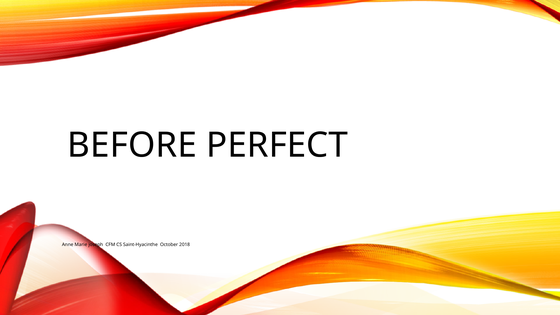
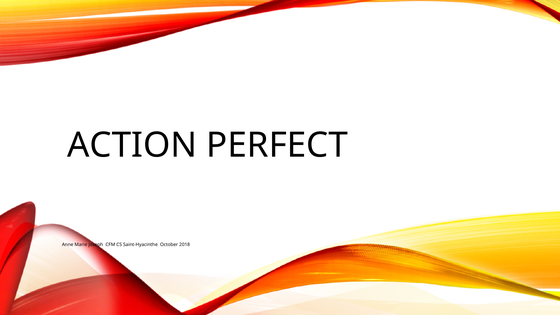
BEFORE: BEFORE -> ACTION (132, 145)
